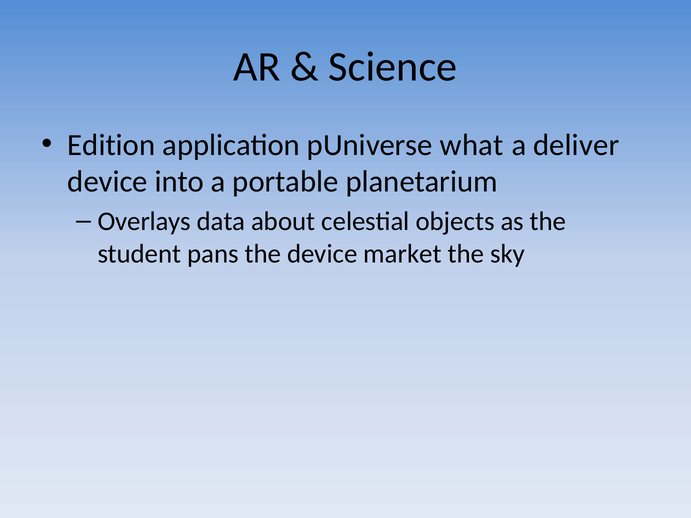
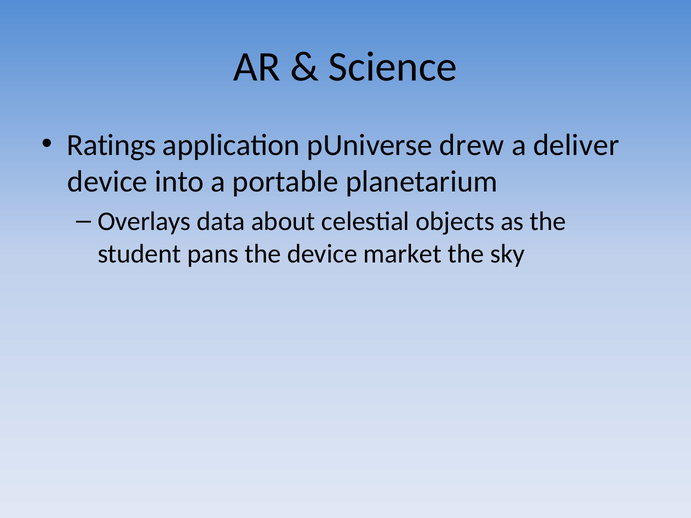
Edition: Edition -> Ratings (111, 145)
what: what -> drew (472, 145)
